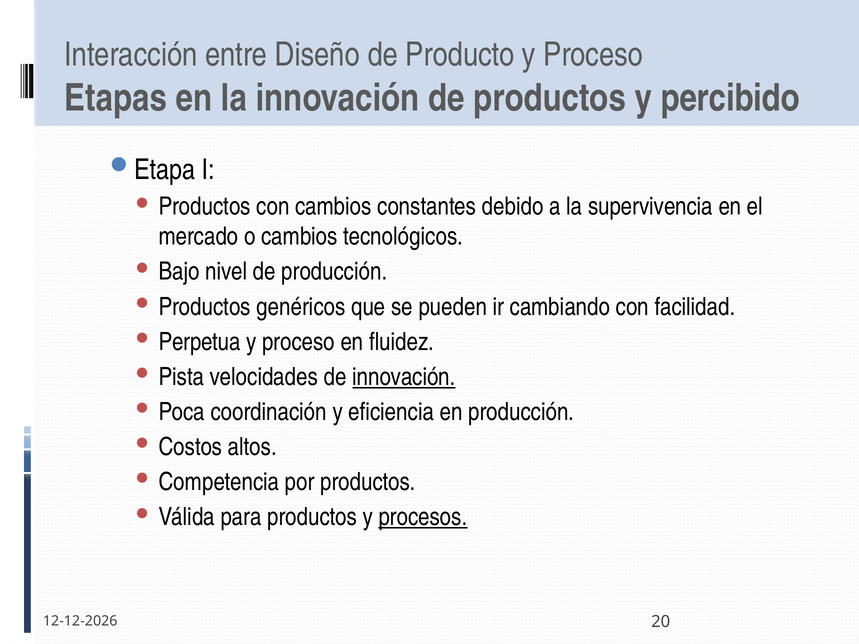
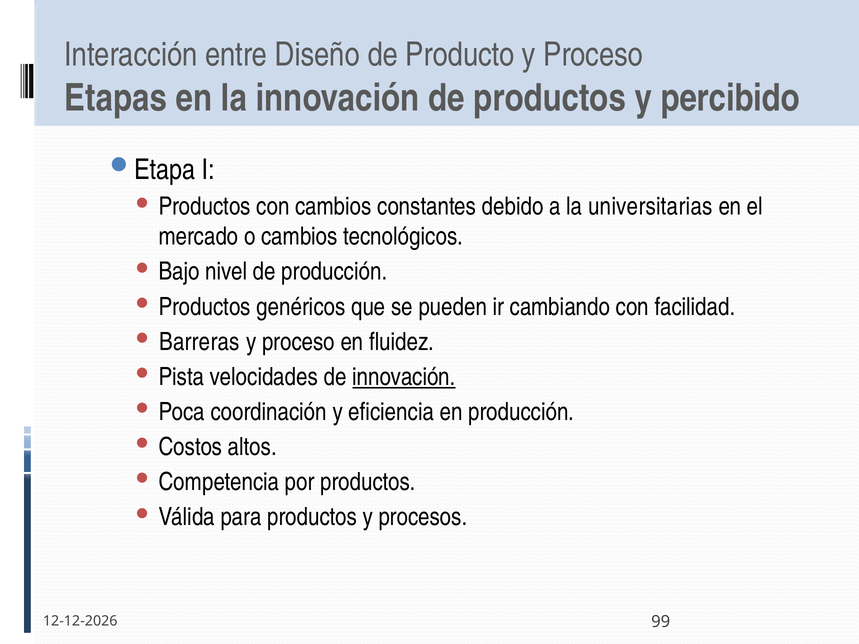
supervivencia: supervivencia -> universitarias (650, 207)
Perpetua: Perpetua -> Barreras (199, 342)
procesos underline: present -> none (423, 517)
20: 20 -> 99 (661, 622)
